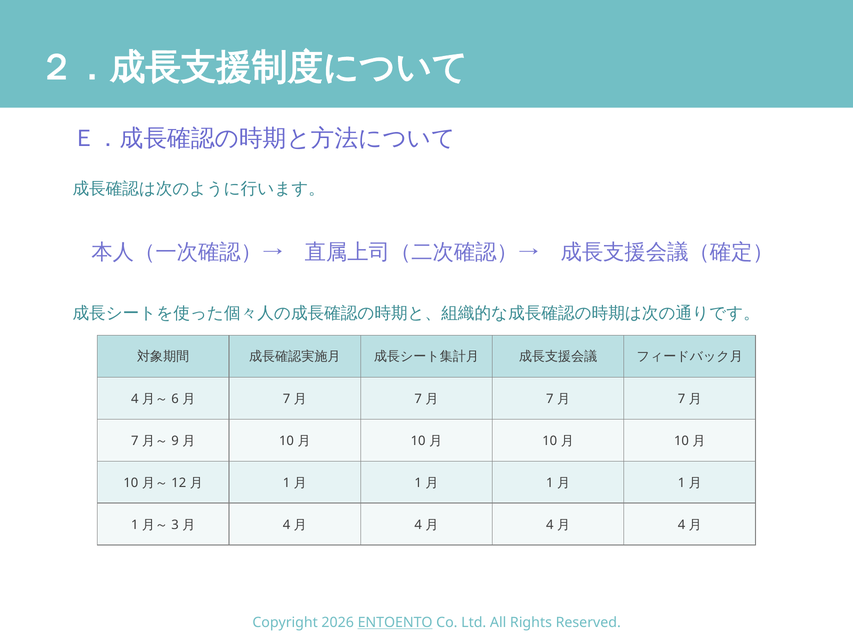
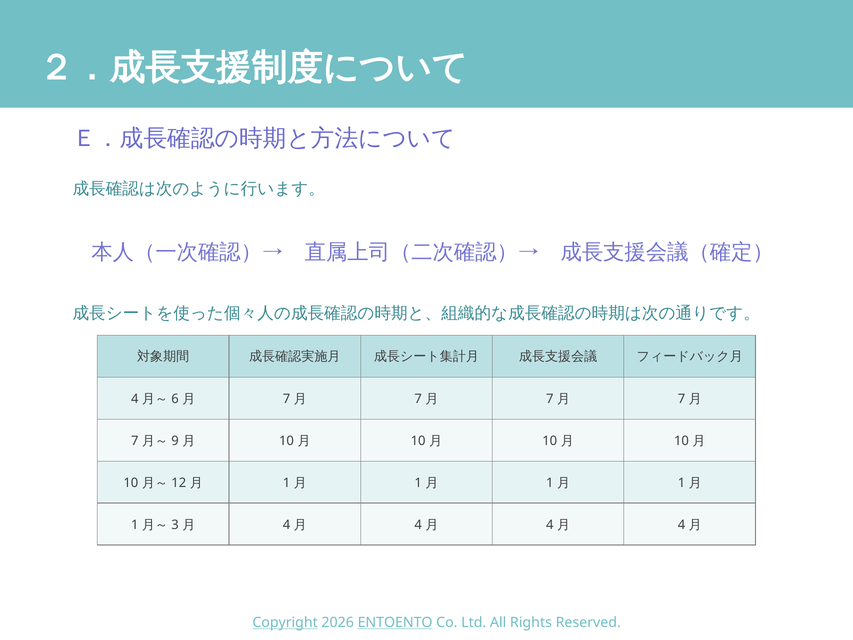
Copyright underline: none -> present (285, 622)
